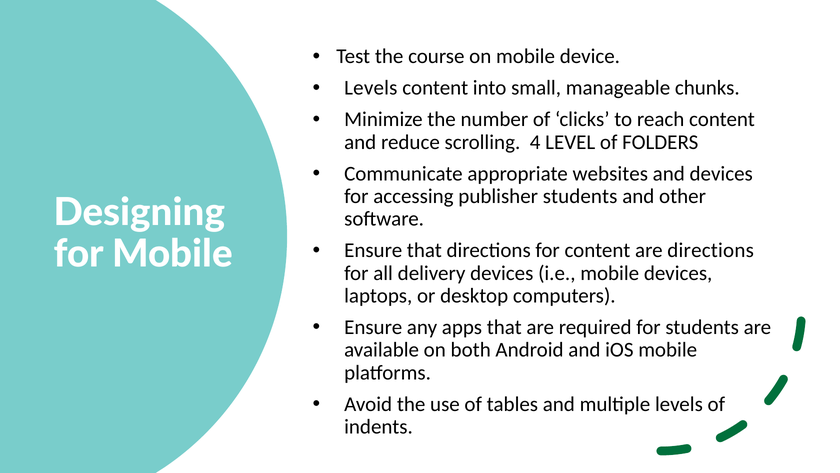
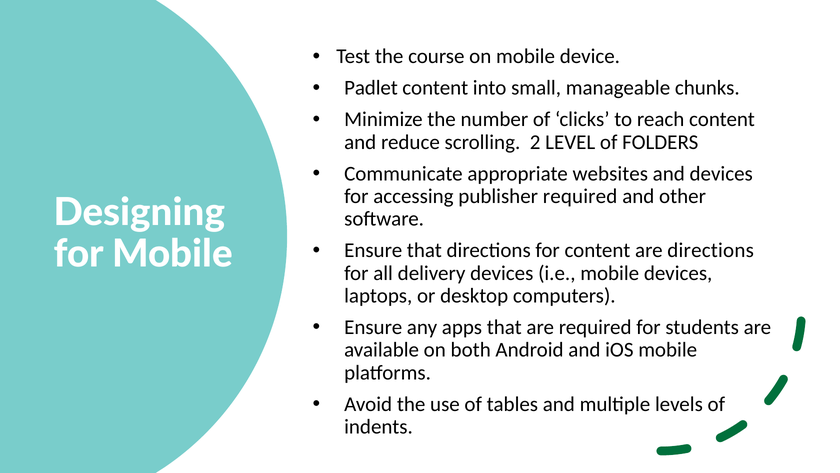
Levels: Levels -> Padlet (371, 88)
4: 4 -> 2 (535, 142)
publisher students: students -> required (580, 196)
